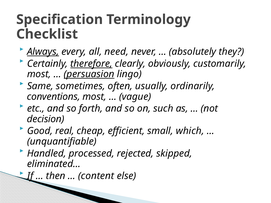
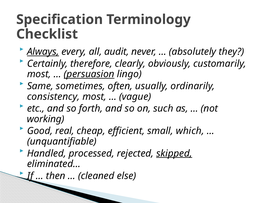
need: need -> audit (117, 52)
therefore underline: present -> none (91, 64)
conventions: conventions -> consistency (53, 97)
decision: decision -> working (46, 119)
skipped underline: none -> present (174, 154)
content: content -> cleaned (96, 176)
